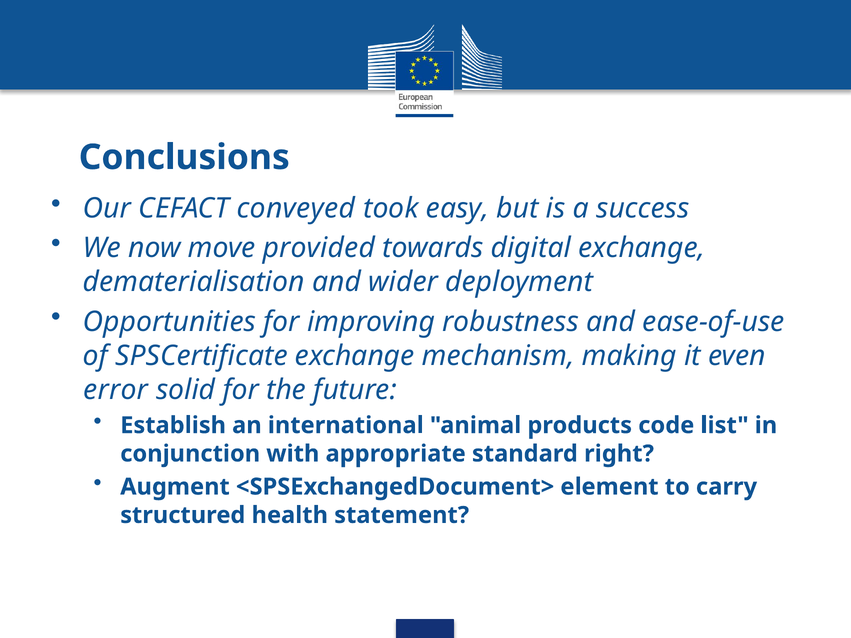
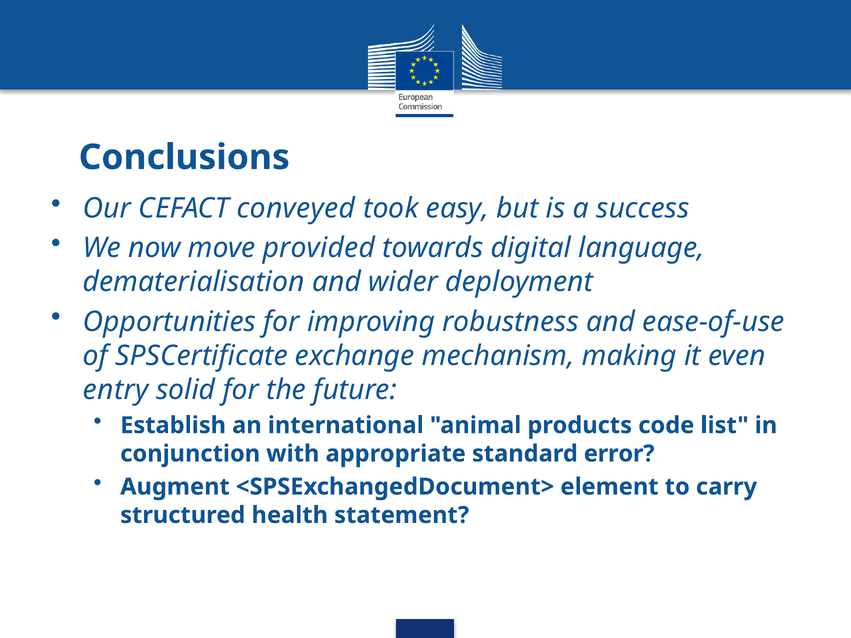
digital exchange: exchange -> language (642, 248)
error: error -> entry (116, 390)
right: right -> error (619, 454)
